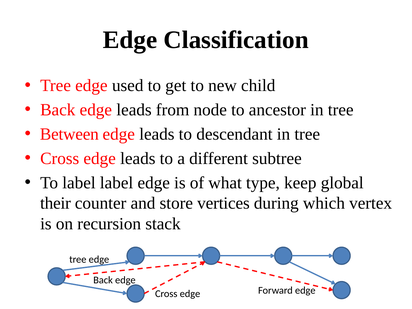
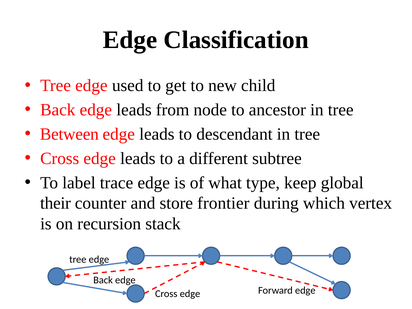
label label: label -> trace (117, 183)
vertices: vertices -> frontier (223, 203)
